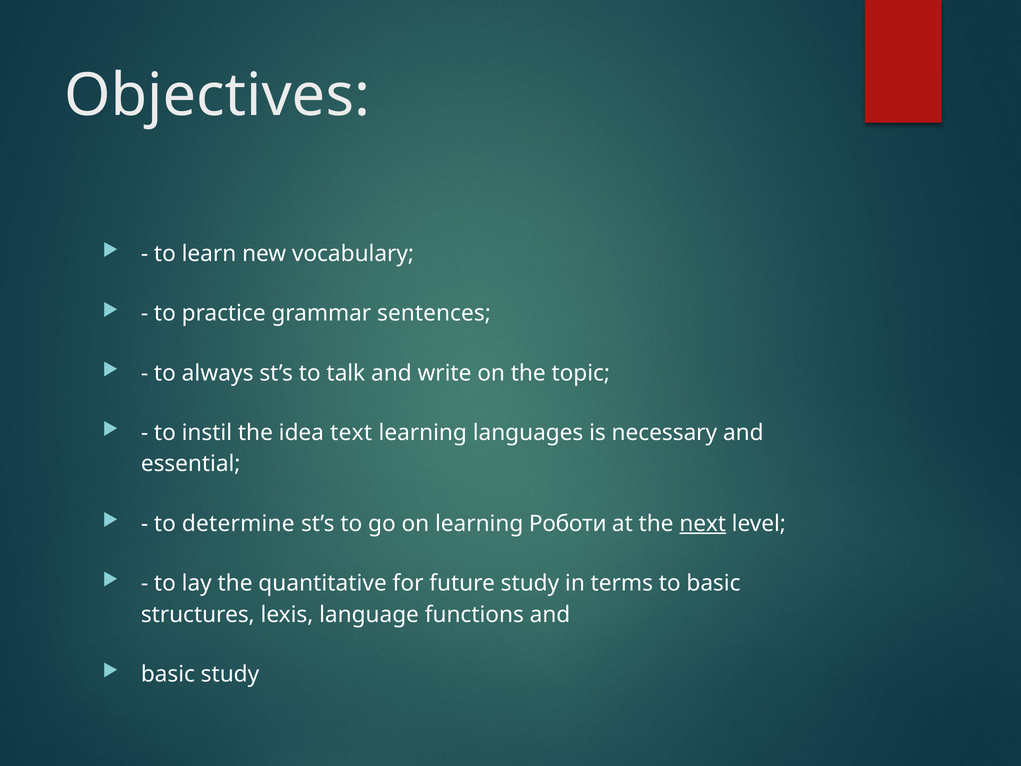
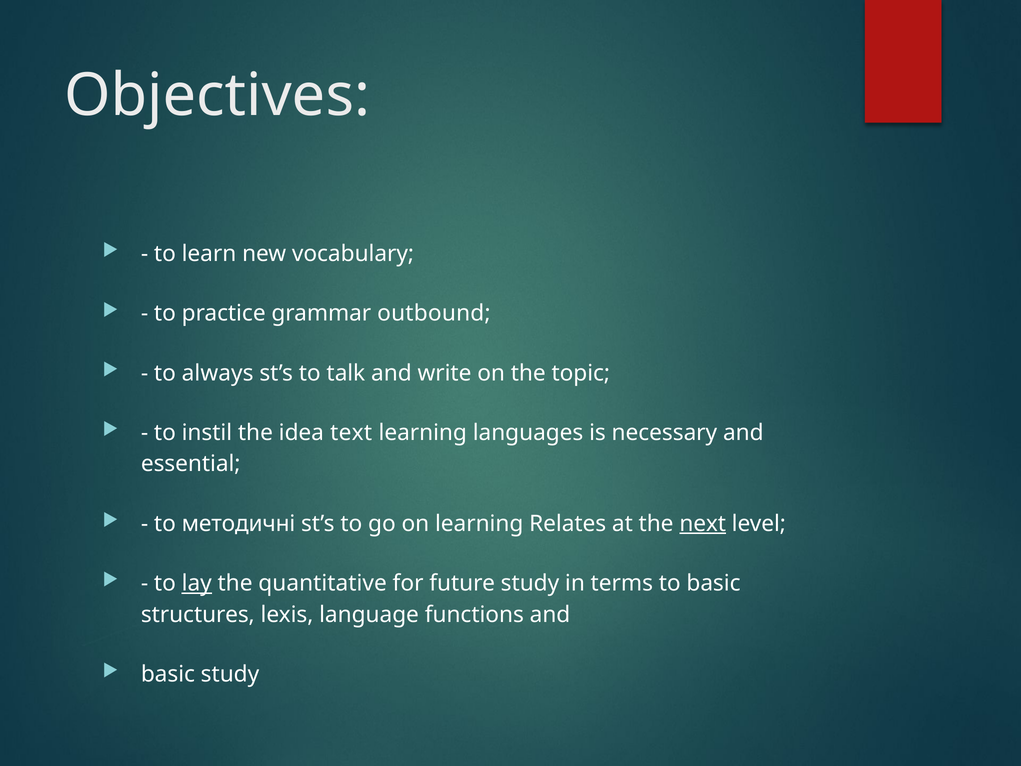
sentences: sentences -> outbound (434, 313)
determine: determine -> методичні (238, 523)
Роботи: Роботи -> Relates (568, 523)
lay underline: none -> present (197, 583)
